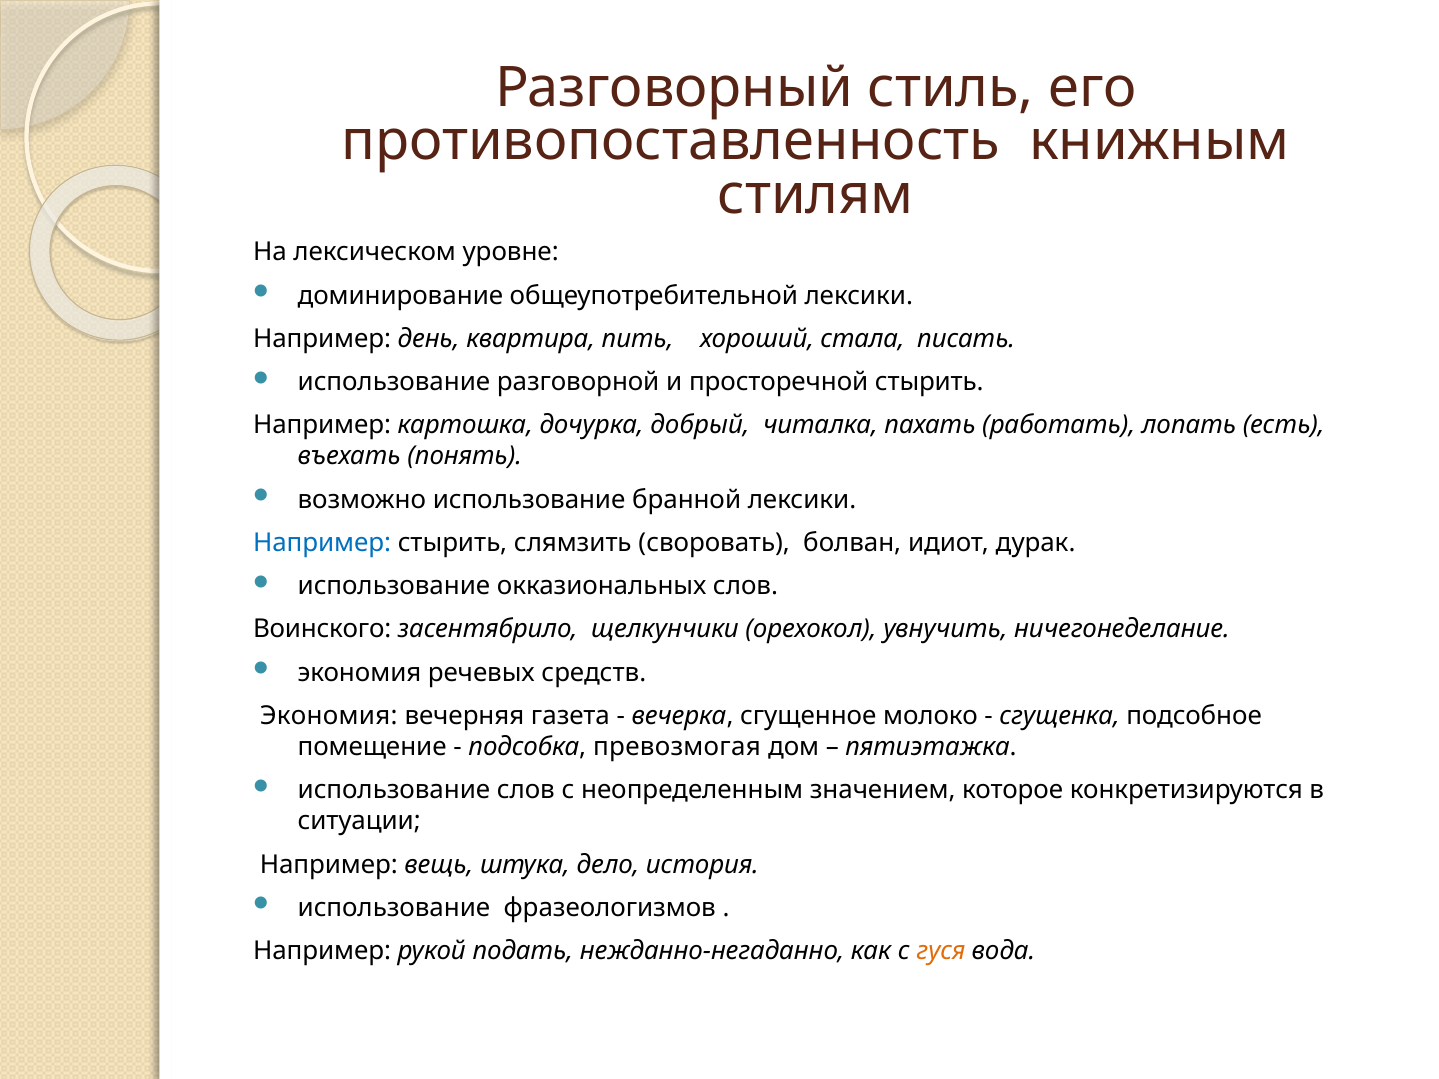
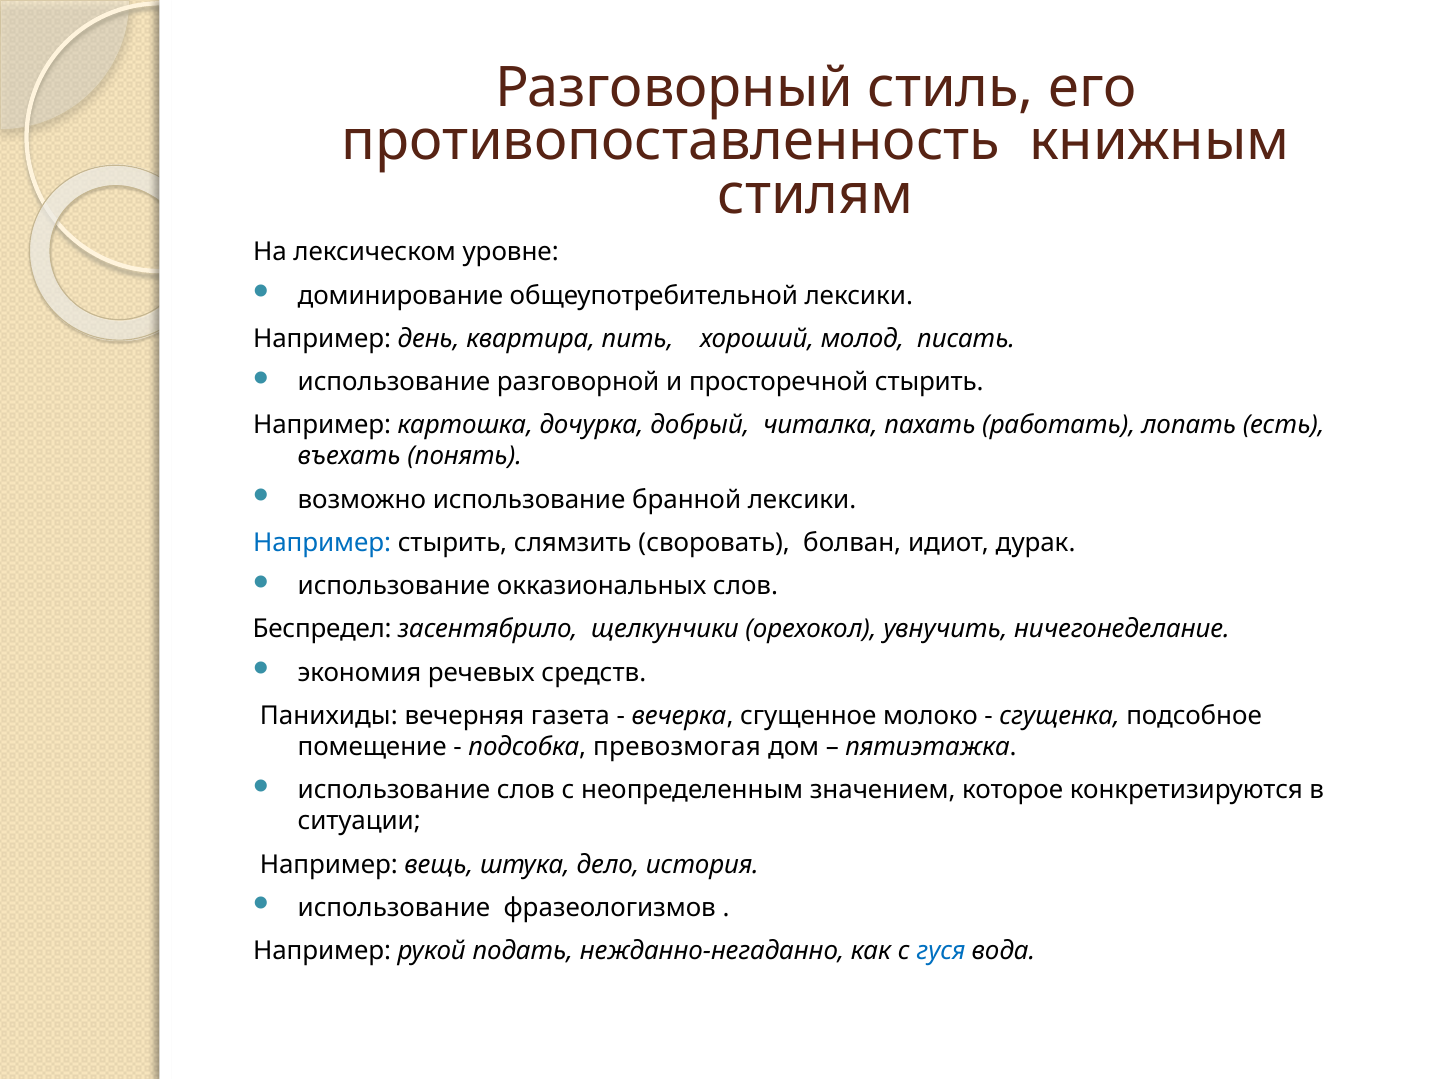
стала: стала -> молод (862, 339)
Воинского: Воинского -> Беспредел (322, 629)
Экономия: Экономия -> Панихиды (329, 716)
гуся colour: orange -> blue (941, 951)
